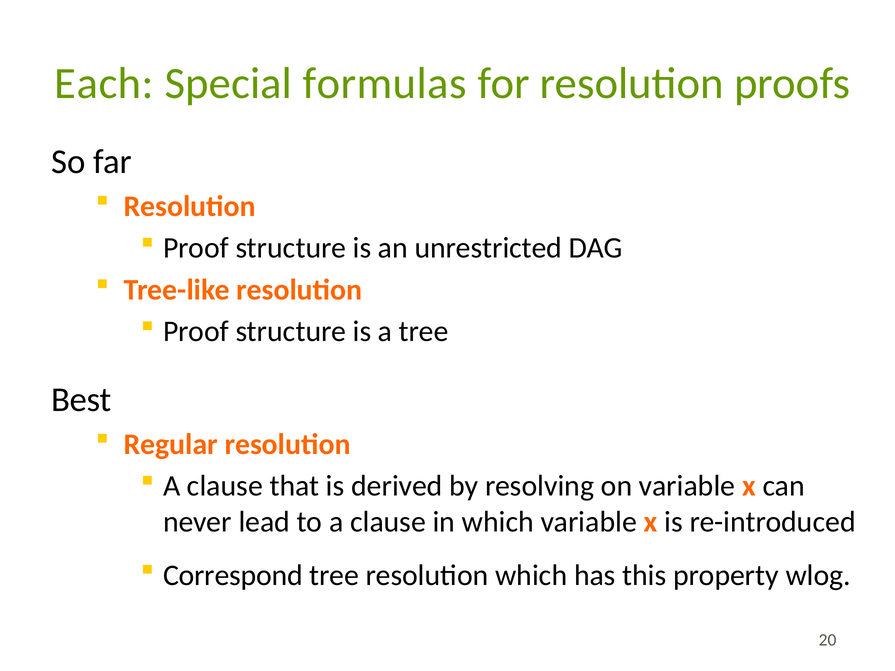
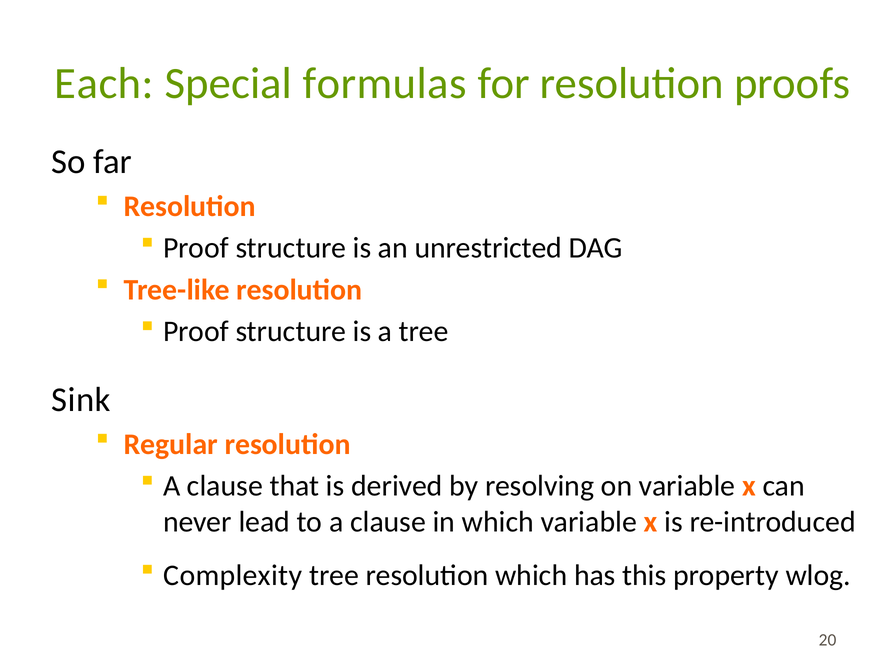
Best: Best -> Sink (81, 400)
Correspond: Correspond -> Complexity (233, 575)
